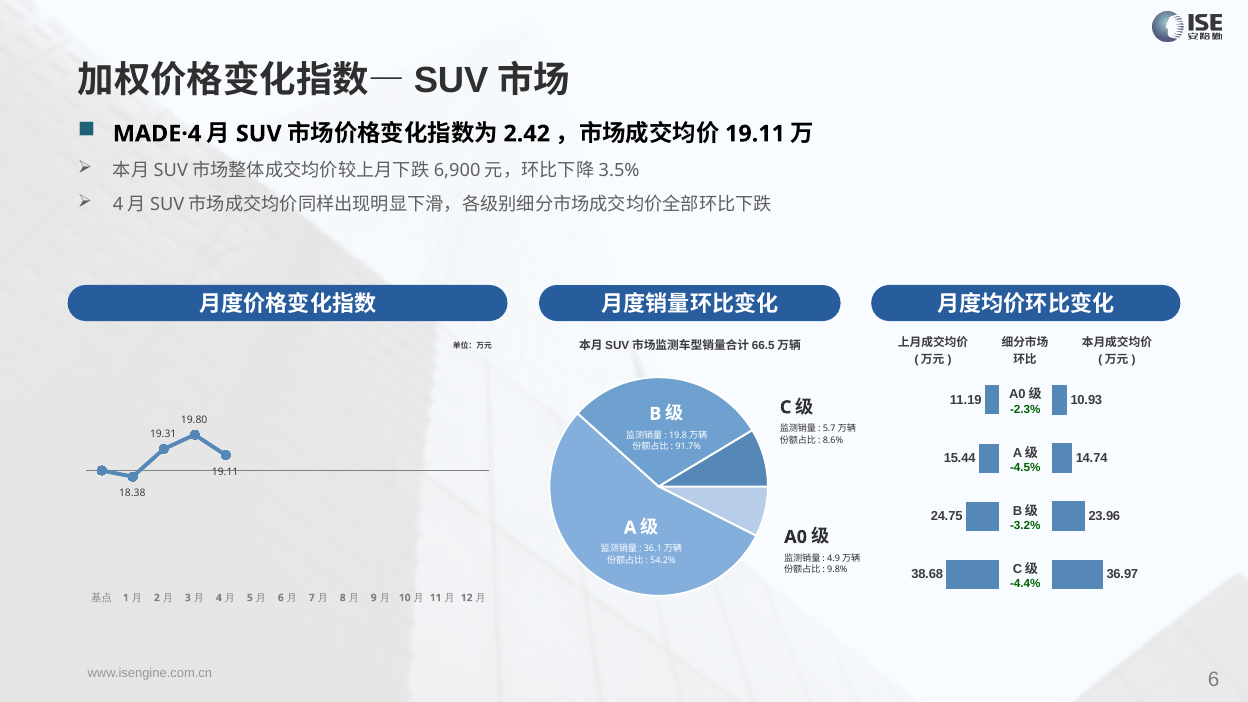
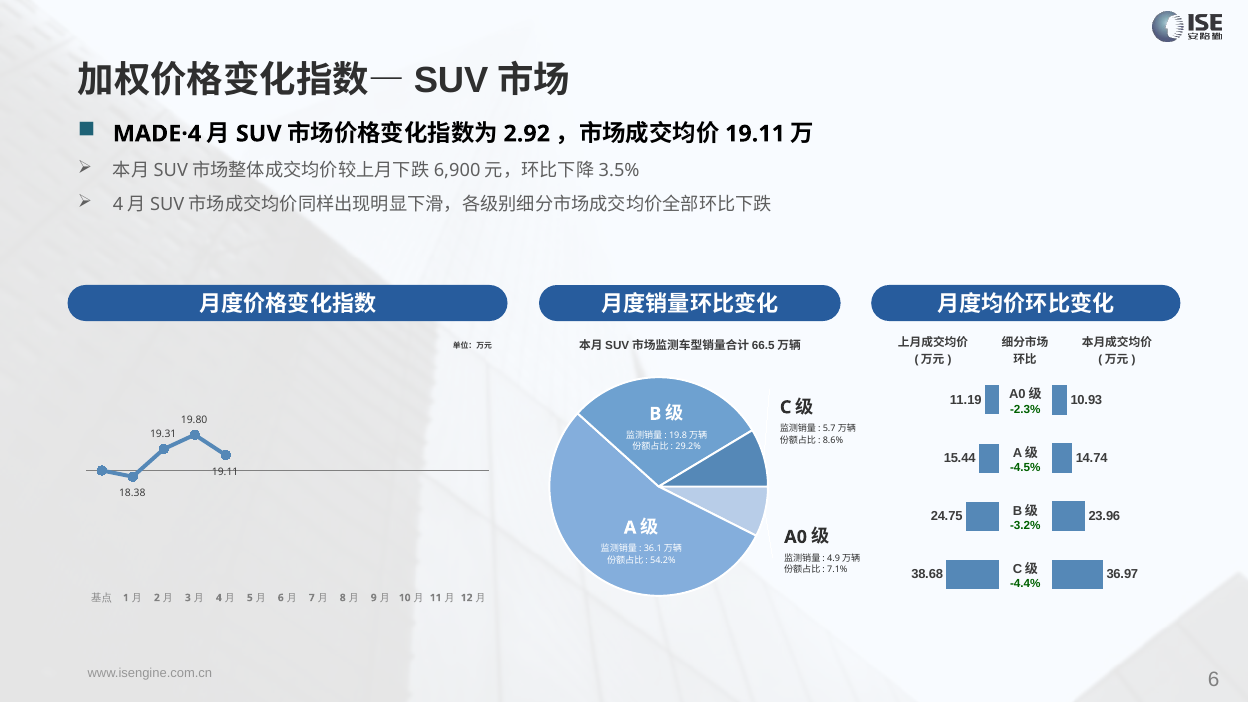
2.42: 2.42 -> 2.92 (527, 134)
91.7%: 91.7% -> 29.2% (688, 447)
9.8%: 9.8% -> 7.1% (837, 570)
